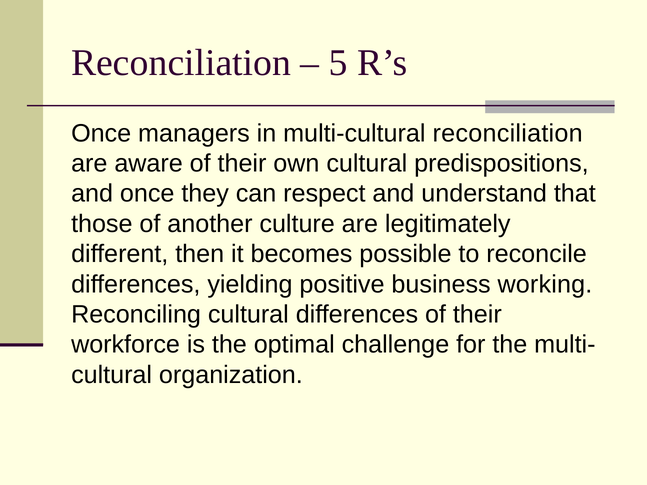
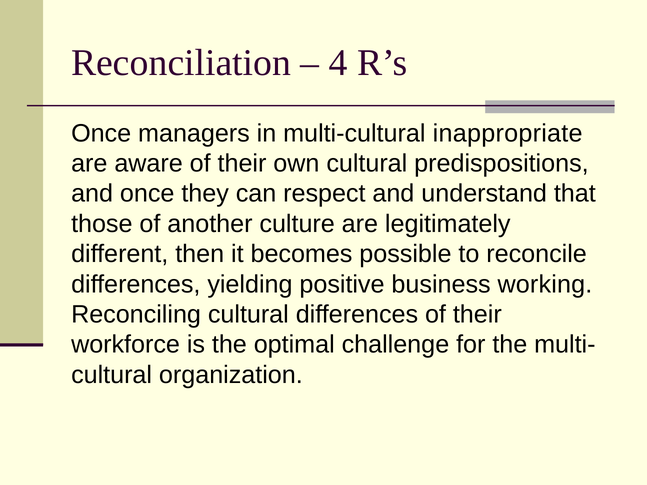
5: 5 -> 4 (338, 63)
multi-cultural reconciliation: reconciliation -> inappropriate (508, 133)
